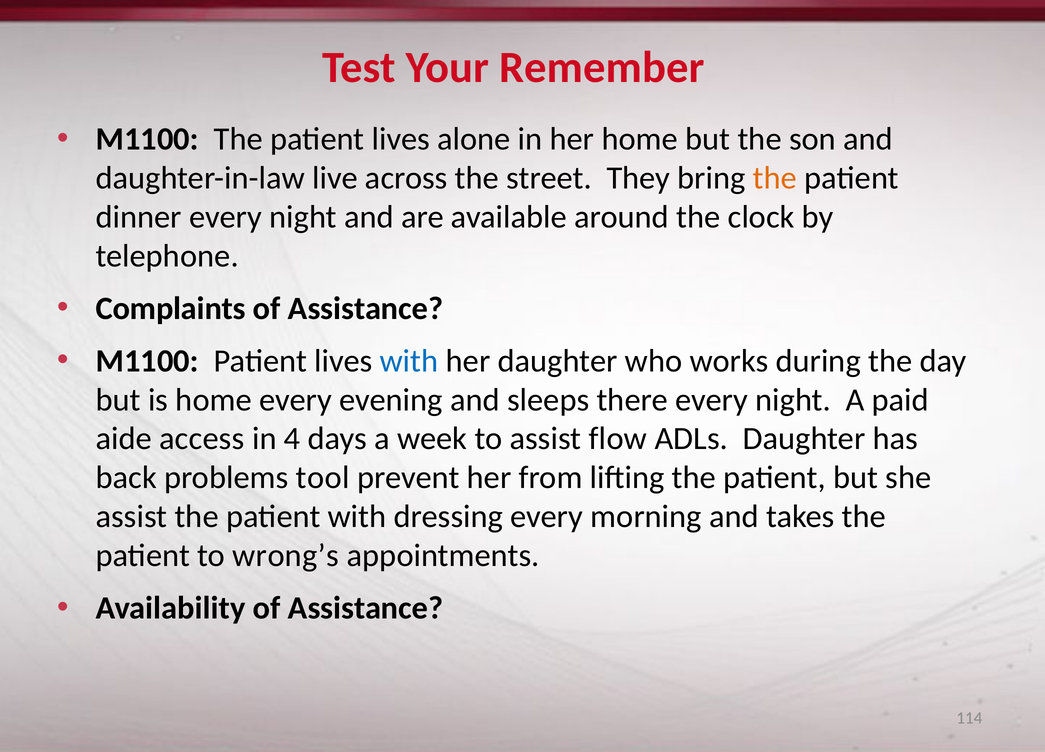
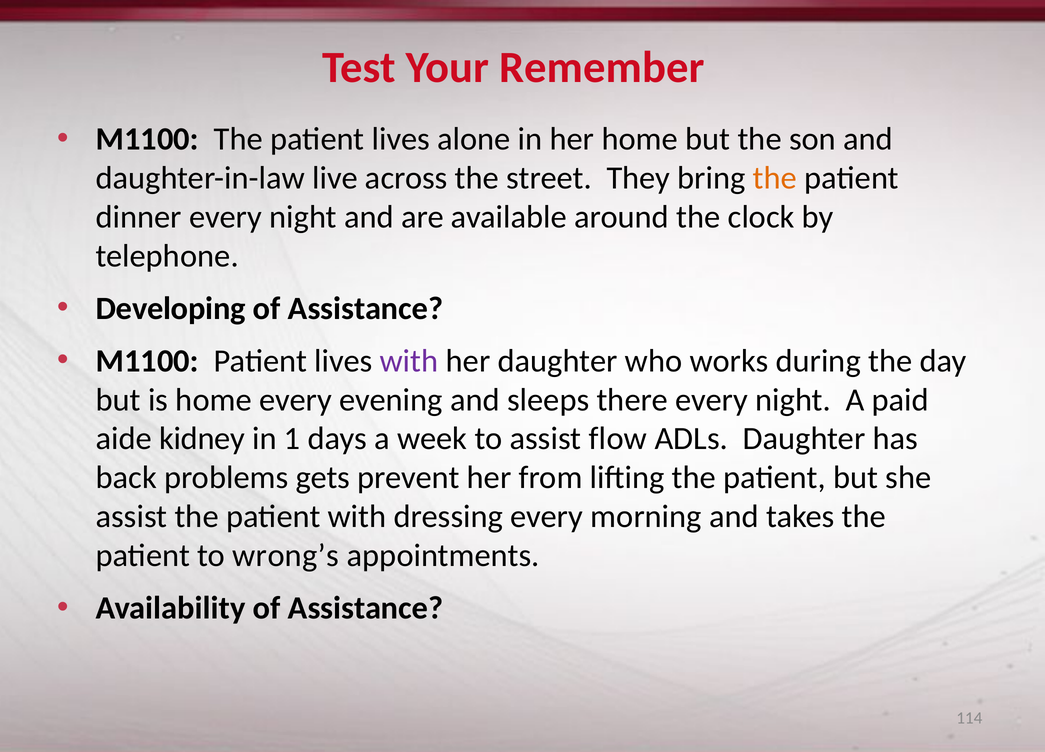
Complaints: Complaints -> Developing (171, 309)
with colour: blue -> purple (409, 361)
access: access -> kidney (202, 439)
4: 4 -> 1 (292, 439)
tool: tool -> gets (323, 478)
